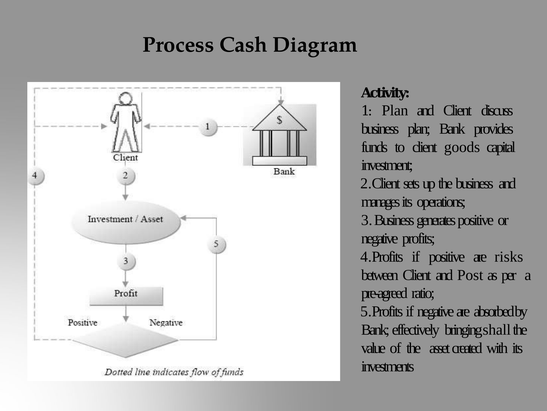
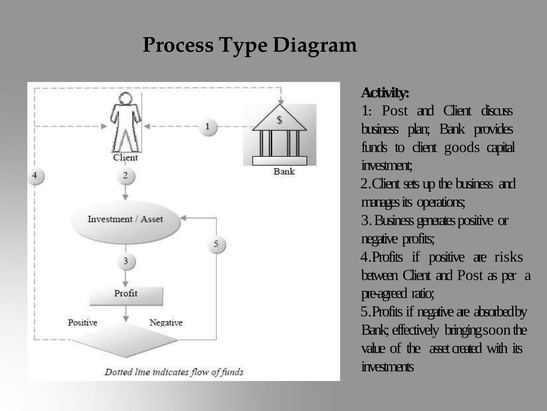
Cash: Cash -> Type (243, 45)
1 Plan: Plan -> Post (395, 110)
shall: shall -> soon (497, 329)
